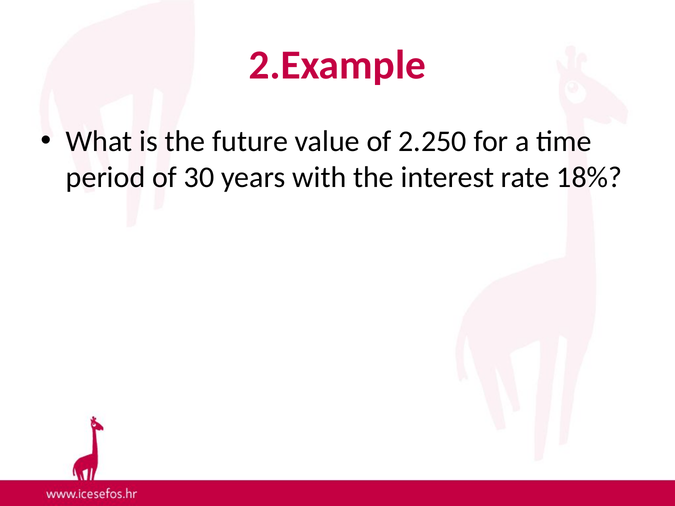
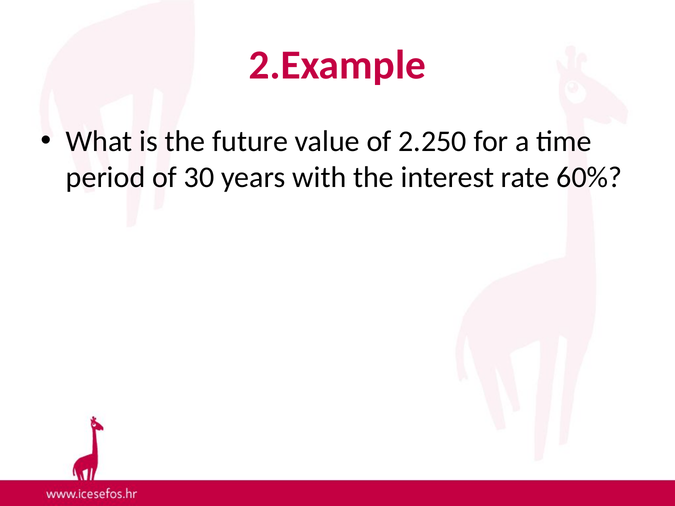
18%: 18% -> 60% (589, 178)
